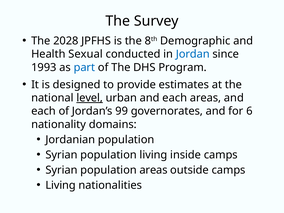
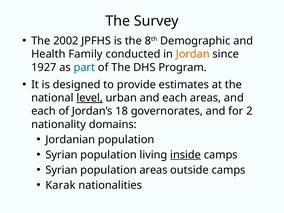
2028: 2028 -> 2002 (66, 41)
Sexual: Sexual -> Family (86, 54)
Jordan colour: blue -> orange (193, 54)
1993: 1993 -> 1927 (44, 67)
99: 99 -> 18 (122, 111)
6: 6 -> 2 (249, 111)
inside underline: none -> present (186, 155)
Living: Living -> Karak (60, 185)
